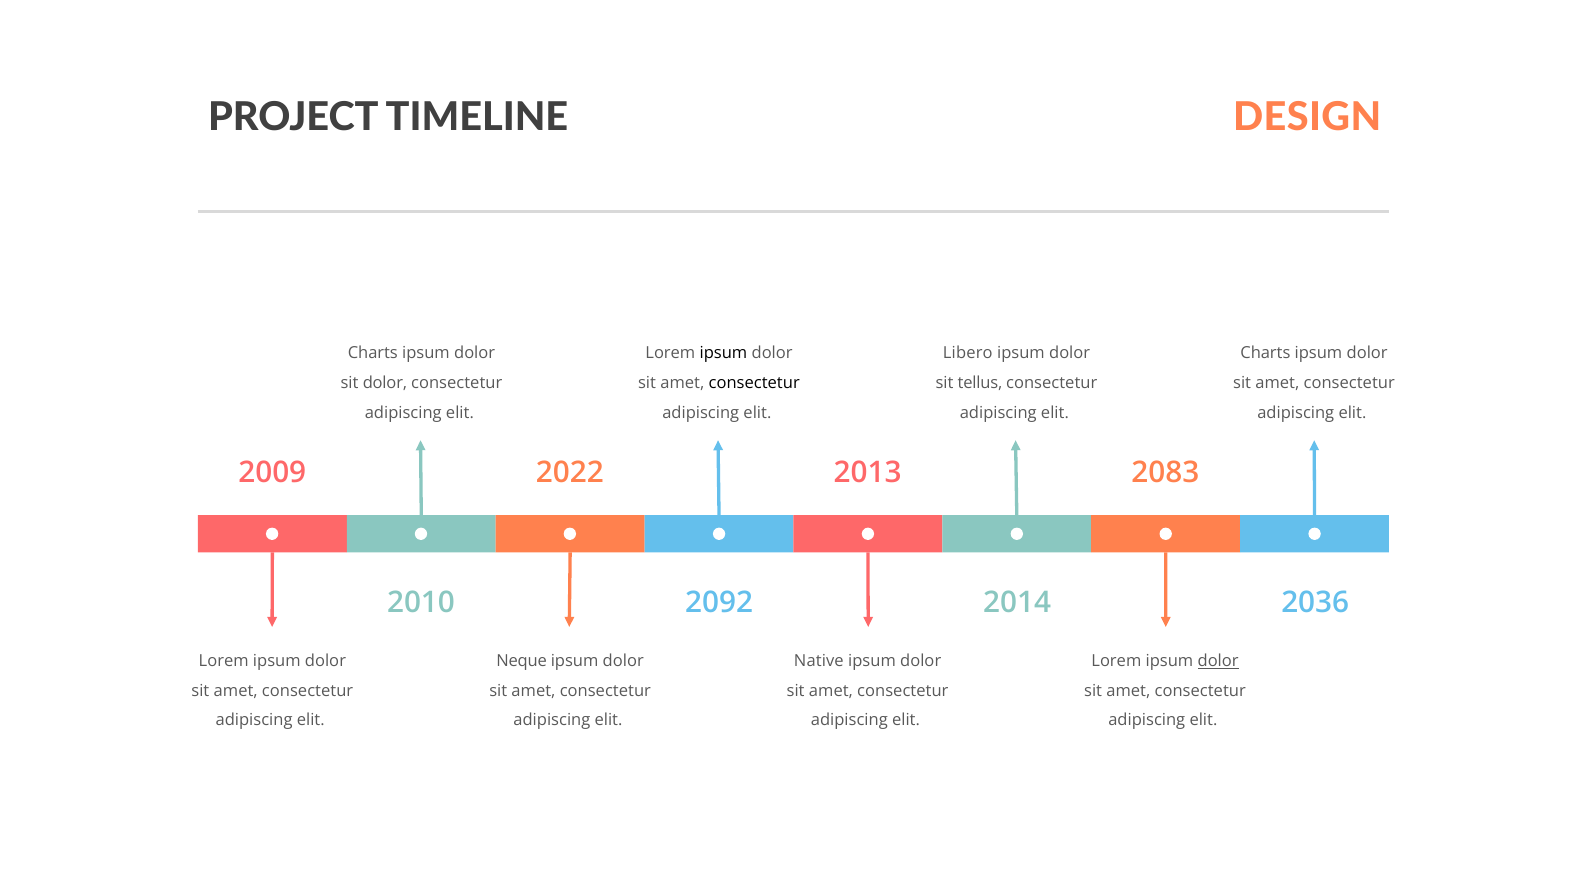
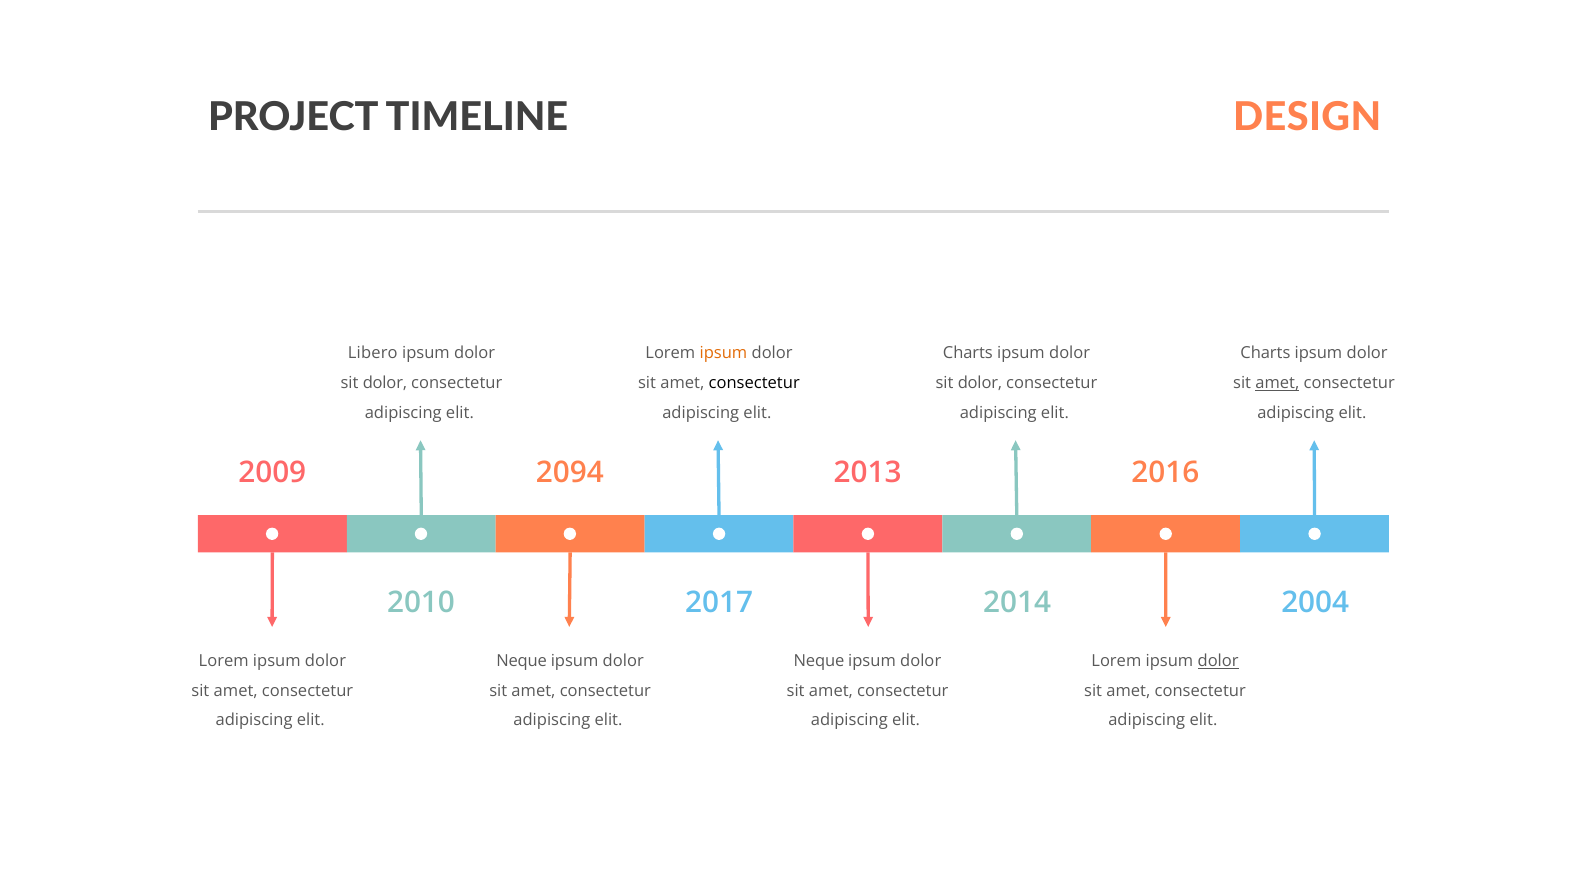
Charts: Charts -> Libero (373, 353)
ipsum colour: black -> orange (723, 353)
Libero: Libero -> Charts (968, 353)
tellus: tellus -> dolor (980, 383)
amet underline: none -> present (1277, 383)
2022: 2022 -> 2094 (570, 472)
2083: 2083 -> 2016 (1165, 472)
2092: 2092 -> 2017 (719, 603)
2036: 2036 -> 2004 (1315, 603)
Native: Native -> Neque (819, 661)
